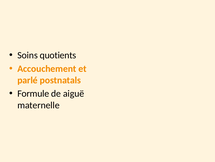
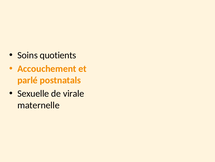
Formule: Formule -> Sexuelle (33, 93)
aiguë: aiguë -> virale (74, 93)
